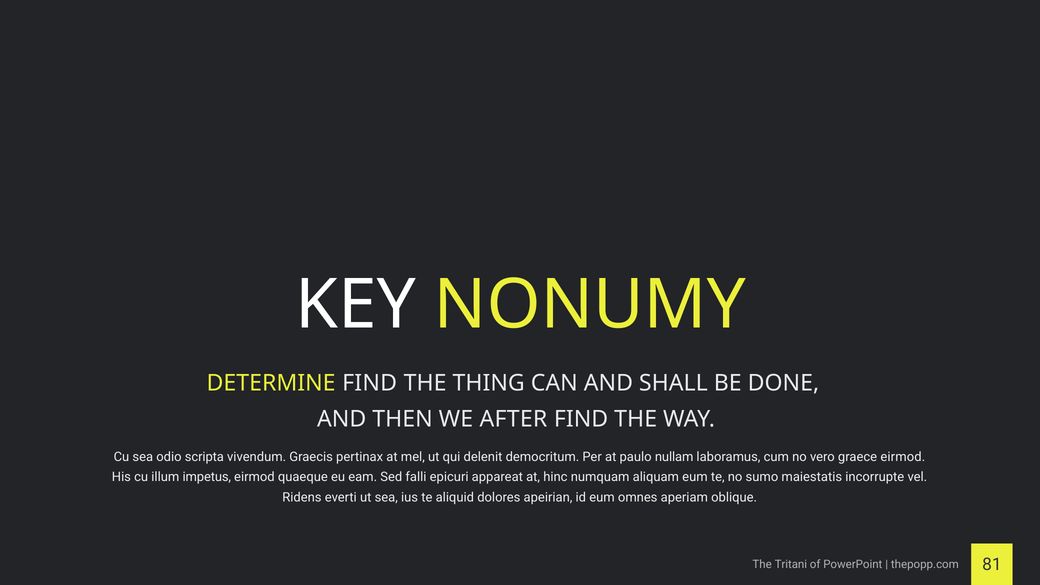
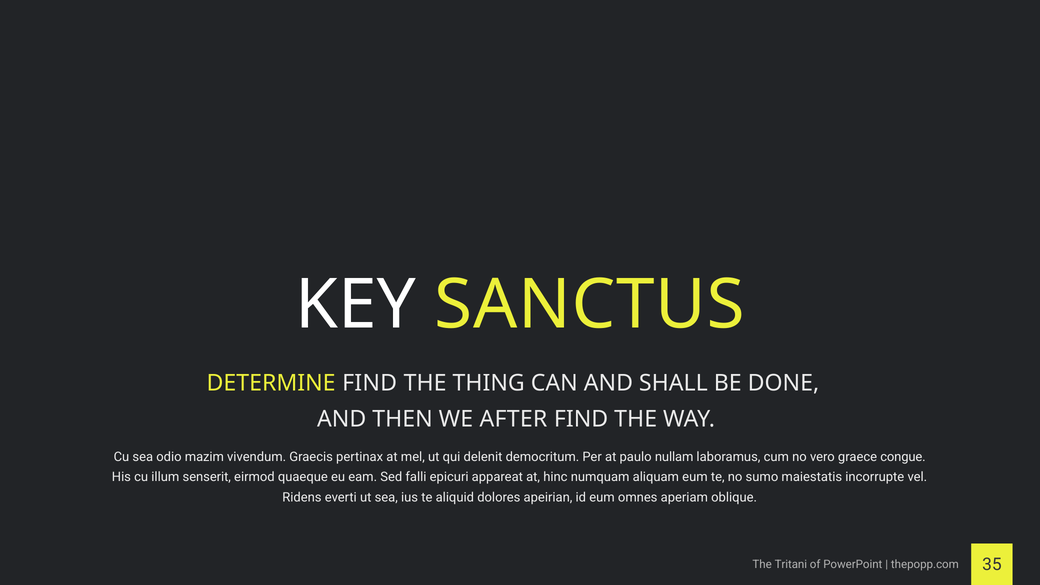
NONUMY: NONUMY -> SANCTUS (590, 305)
scripta: scripta -> mazim (204, 457)
graece eirmod: eirmod -> congue (903, 457)
impetus: impetus -> senserit (207, 477)
81: 81 -> 35 (992, 565)
